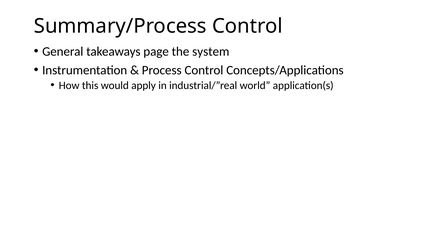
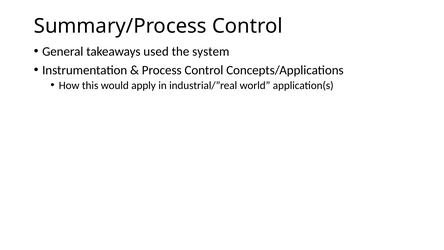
page: page -> used (156, 51)
